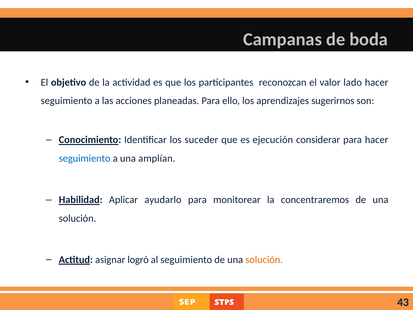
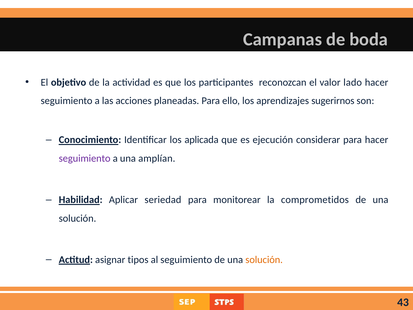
suceder: suceder -> aplicada (202, 140)
seguimiento colour: blue -> purple (85, 158)
ayudarlo: ayudarlo -> seriedad (163, 200)
concentraremos: concentraremos -> comprometidos (315, 200)
logró: logró -> tipos (138, 260)
